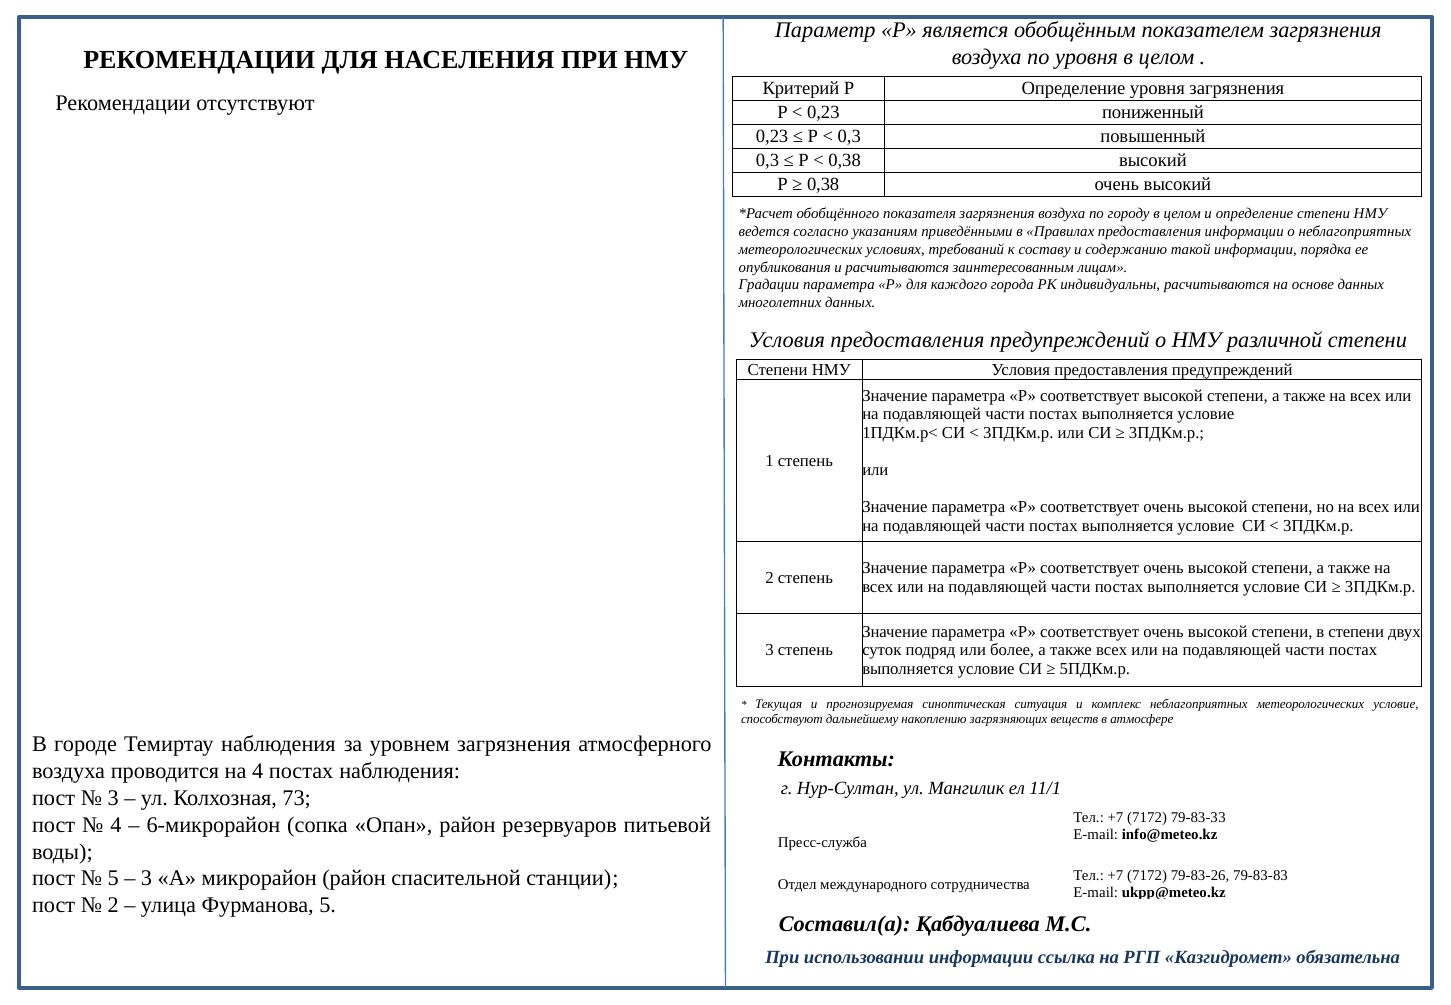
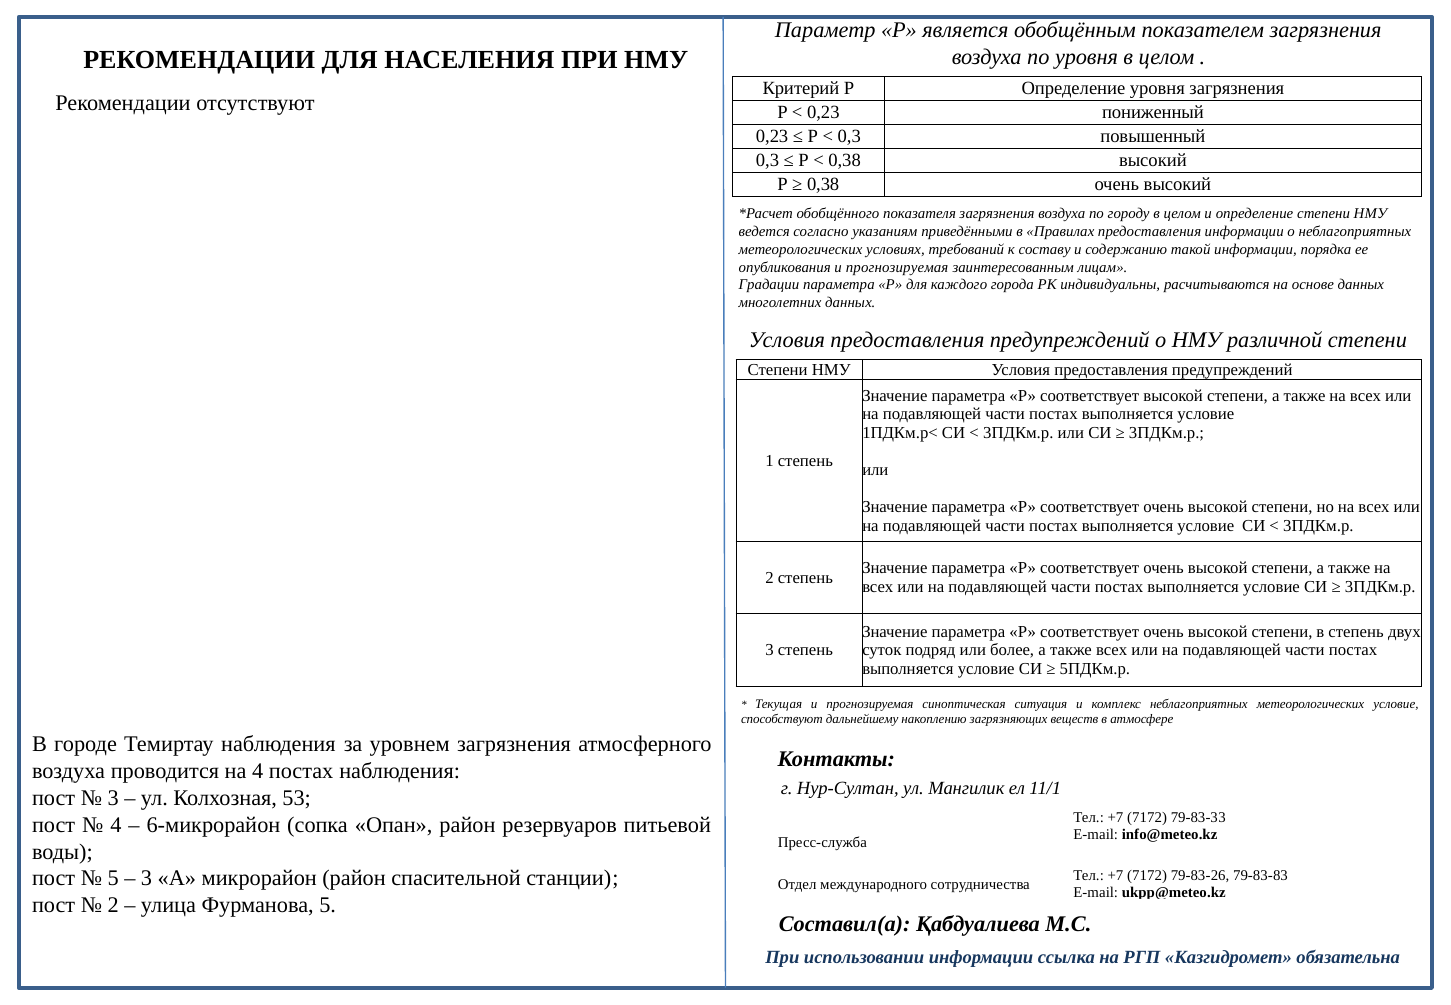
опубликования и расчитываются: расчитываются -> прогнозируемая (897, 267)
в степени: степени -> степень (1356, 631)
73: 73 -> 53 (297, 798)
